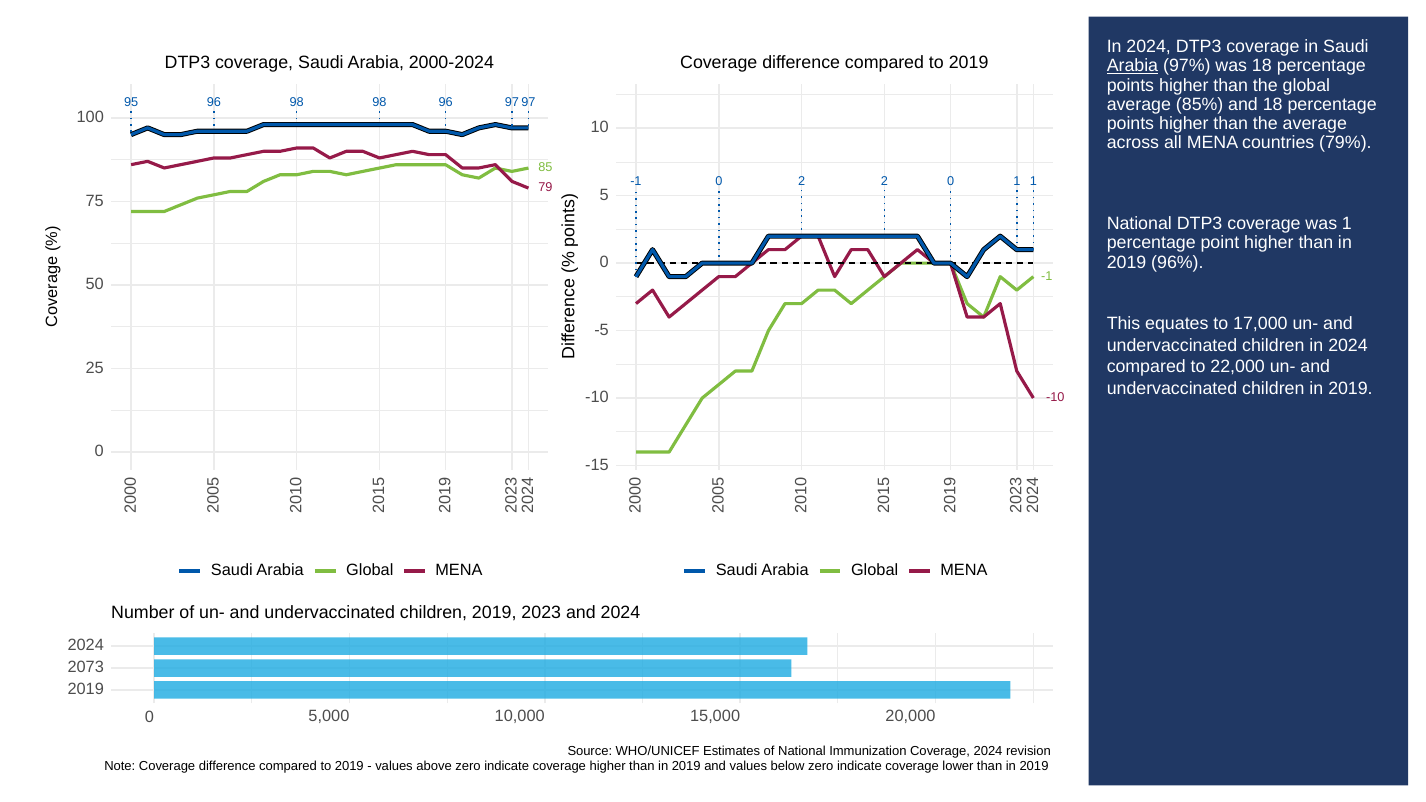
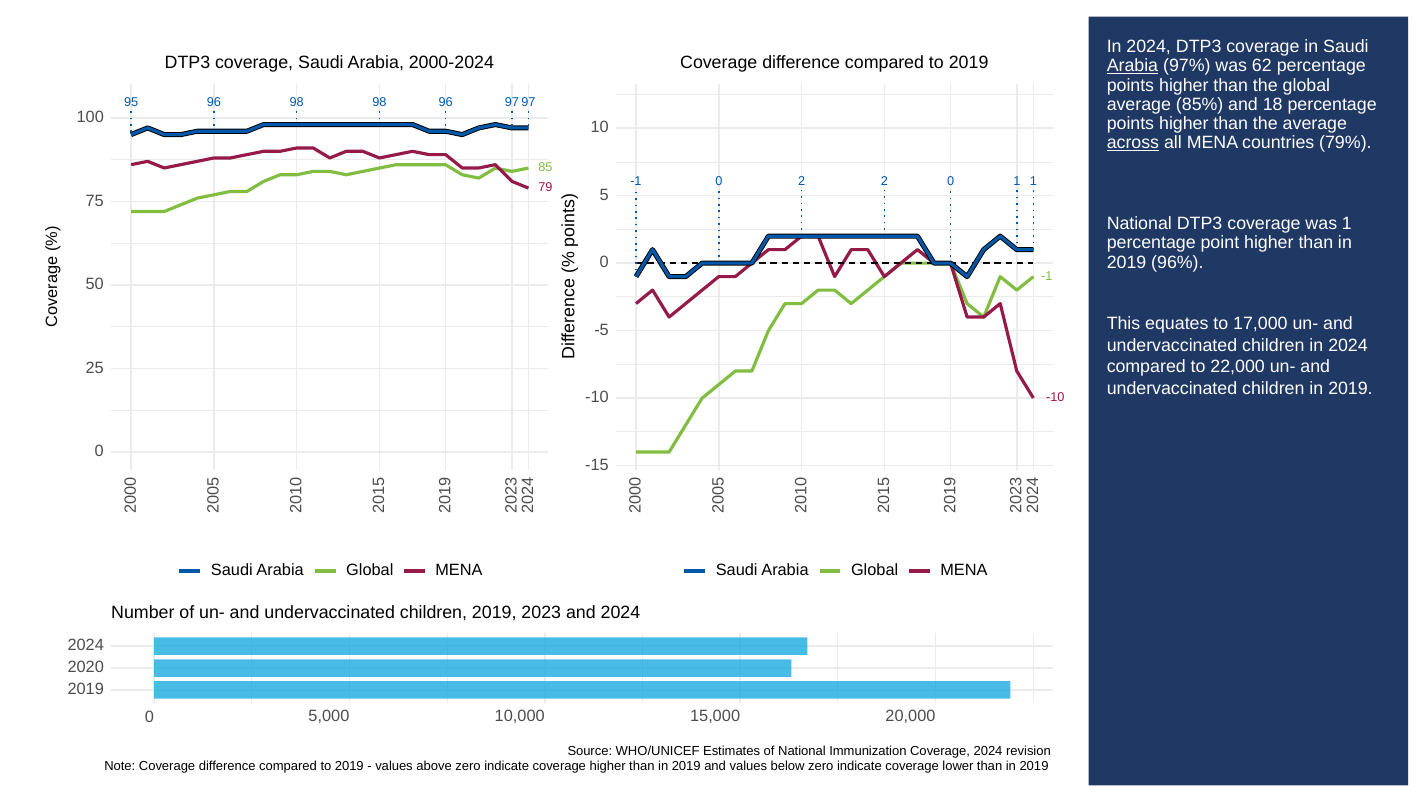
was 18: 18 -> 62 (1262, 66)
across underline: none -> present (1133, 143)
2073: 2073 -> 2020 (86, 668)
